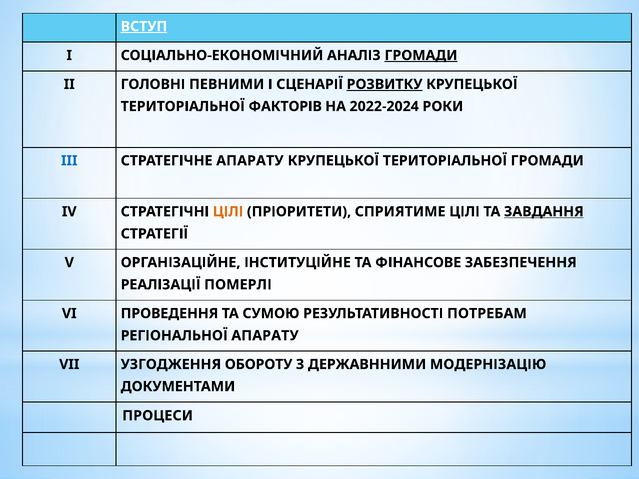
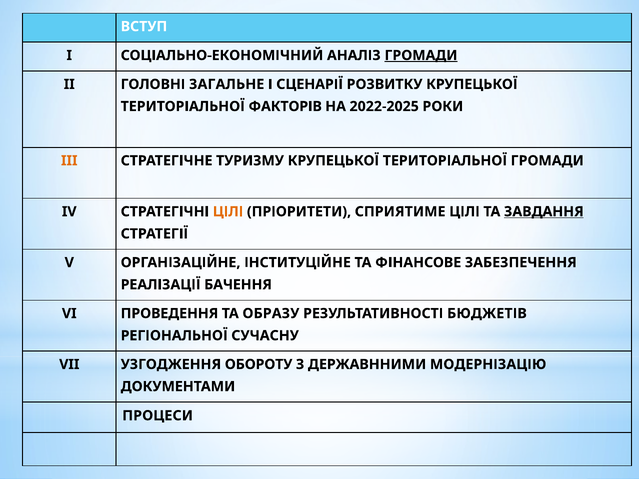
ВСТУП underline: present -> none (144, 26)
ПЕВНИМИ: ПЕВНИМИ -> ЗАГАЛЬНЕ (227, 84)
РОЗВИТКУ underline: present -> none (385, 84)
2022-2024: 2022-2024 -> 2022-2025 (384, 106)
III colour: blue -> orange (69, 161)
СТРАТЕГІЧНЕ АПАРАТУ: АПАРАТУ -> ТУРИЗМУ (250, 161)
ПОМЕРЛІ: ПОМЕРЛІ -> БАЧЕННЯ (238, 285)
СУМОЮ: СУМОЮ -> ОБРАЗУ (271, 314)
ПОТРЕБАМ: ПОТРЕБАМ -> БЮДЖЕТІВ (487, 314)
РЕГІОНАЛЬНОЇ АПАРАТУ: АПАРАТУ -> СУЧАСНУ (265, 336)
